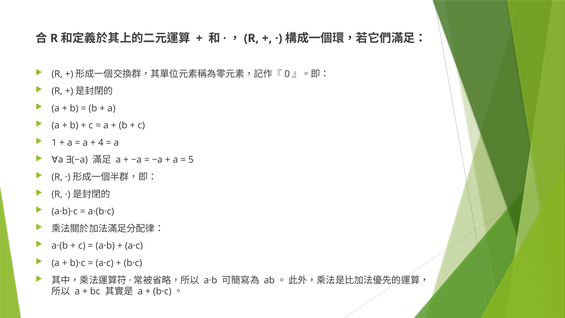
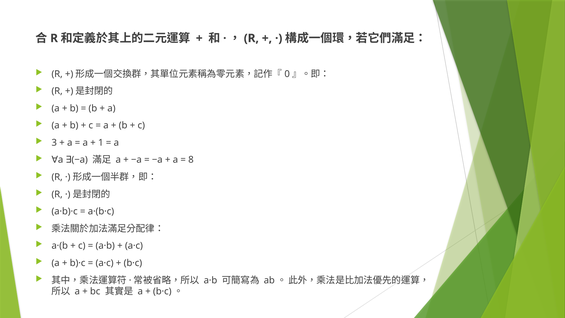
1: 1 -> 3 (54, 143)
4: 4 -> 1 (101, 143)
5: 5 -> 8 (191, 160)
